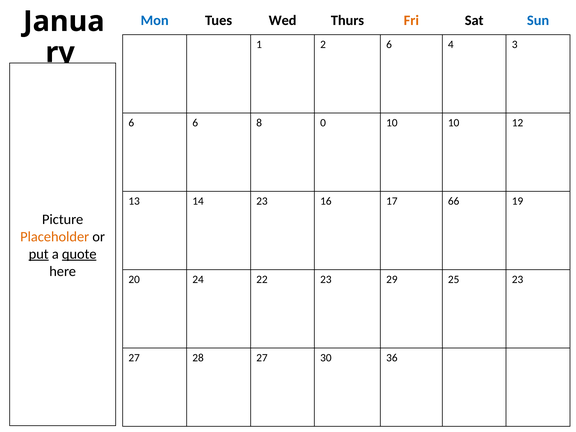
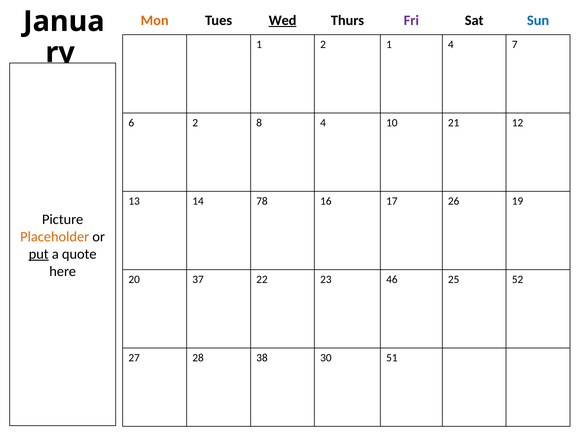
Mon colour: blue -> orange (155, 20)
Wed underline: none -> present (283, 20)
Fri colour: orange -> purple (411, 20)
2 6: 6 -> 1 (389, 44)
3: 3 -> 7 (515, 44)
6 6: 6 -> 2 (195, 123)
8 0: 0 -> 4 (323, 123)
10 10: 10 -> 21 (454, 123)
14 23: 23 -> 78 (262, 201)
66: 66 -> 26 (454, 201)
quote underline: present -> none (79, 254)
24: 24 -> 37 (198, 279)
29: 29 -> 46 (392, 279)
25 23: 23 -> 52 (518, 279)
28 27: 27 -> 38 (262, 358)
36: 36 -> 51 (392, 358)
